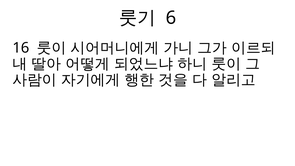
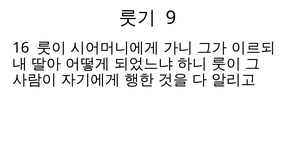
6: 6 -> 9 (171, 18)
